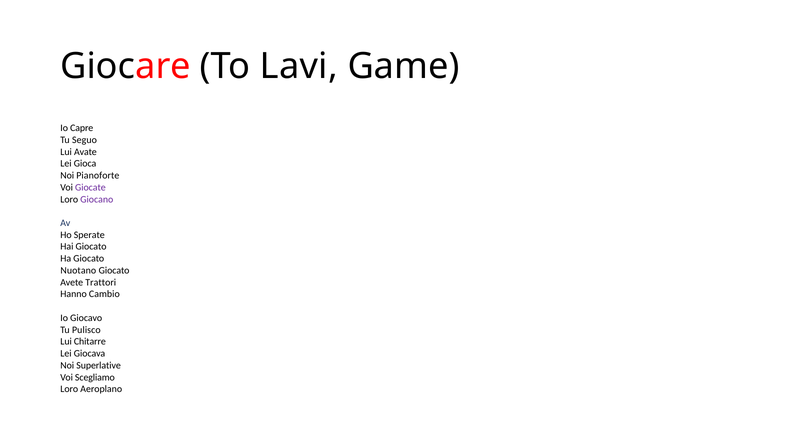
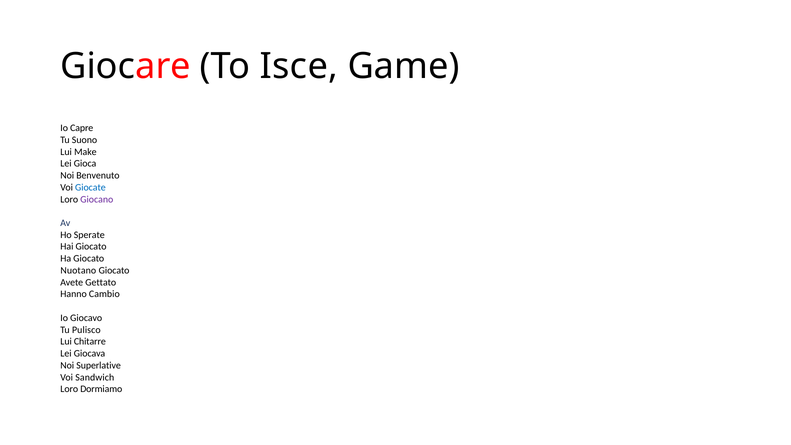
Lavi: Lavi -> Isce (299, 66)
Seguo: Seguo -> Suono (85, 140)
Avate: Avate -> Make (85, 152)
Pianoforte: Pianoforte -> Benvenuto (98, 175)
Giocate colour: purple -> blue (90, 187)
Trattori: Trattori -> Gettato (101, 282)
Scegliamo: Scegliamo -> Sandwich (95, 377)
Aeroplano: Aeroplano -> Dormiamo (101, 389)
